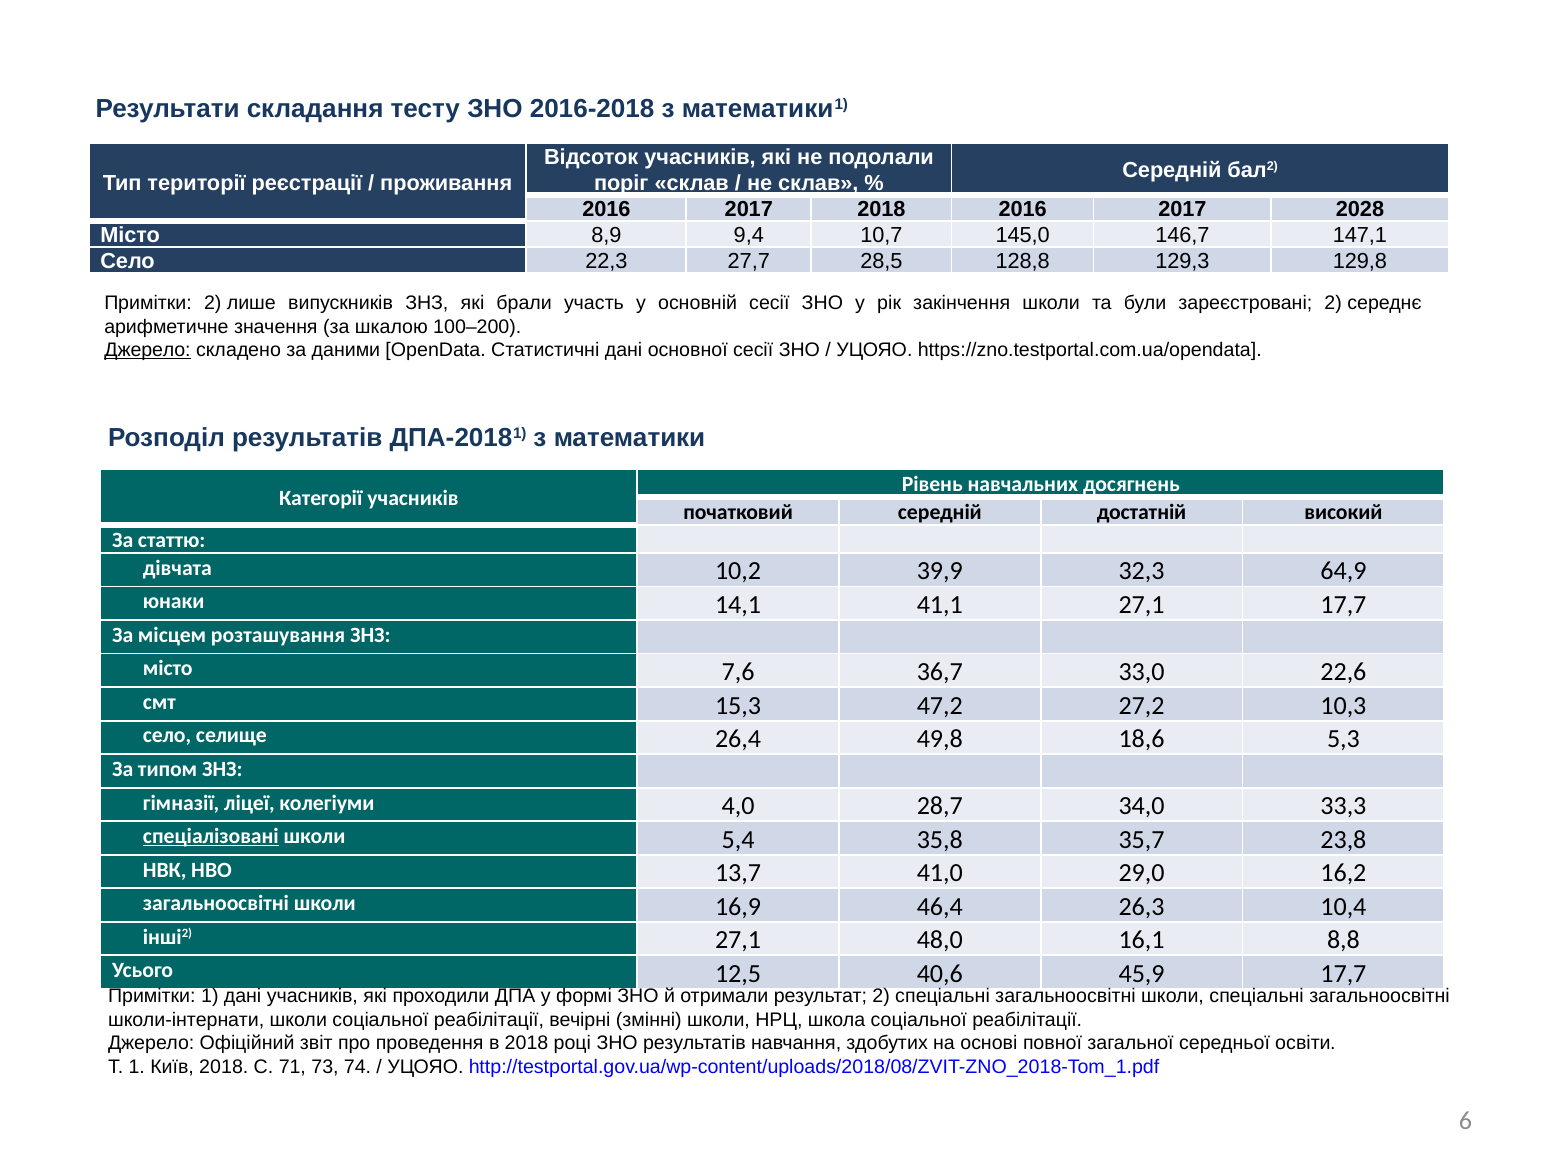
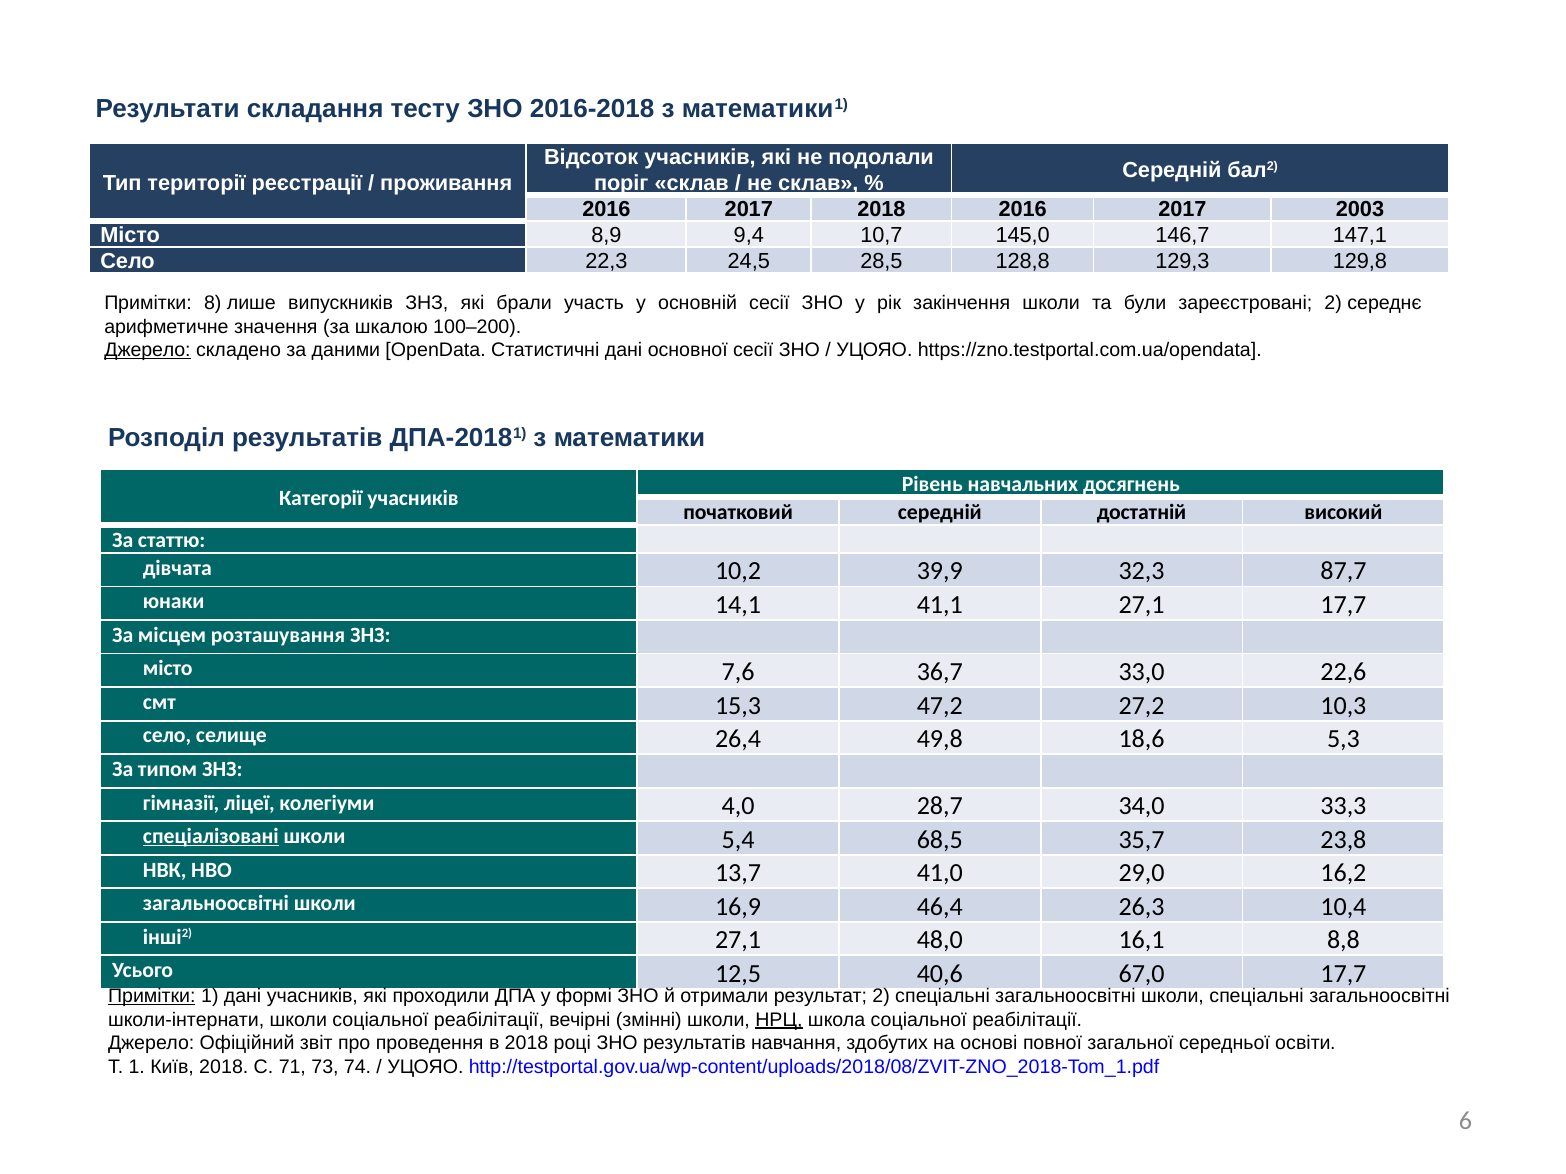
2028: 2028 -> 2003 (1360, 209)
27,7: 27,7 -> 24,5 (749, 261)
Примітки 2: 2 -> 8 (213, 303)
64,9: 64,9 -> 87,7 (1343, 572)
35,8: 35,8 -> 68,5 (940, 840)
45,9: 45,9 -> 67,0 (1142, 974)
Примітки underline: none -> present (152, 997)
НРЦ underline: none -> present (779, 1020)
